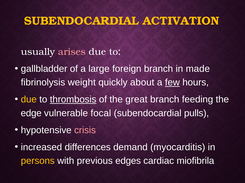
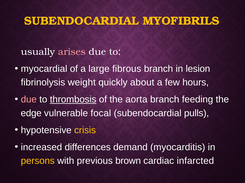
ACTIVATION: ACTIVATION -> MYOFIBRILS (181, 21)
gallbladder: gallbladder -> myocardial (44, 69)
foreign: foreign -> fibrous (127, 69)
made: made -> lesion (198, 69)
few underline: present -> none (172, 83)
due colour: yellow -> pink (29, 100)
great: great -> aorta (136, 100)
crisis colour: pink -> yellow (85, 131)
edges: edges -> brown (128, 161)
miofibrila: miofibrila -> infarcted (195, 161)
